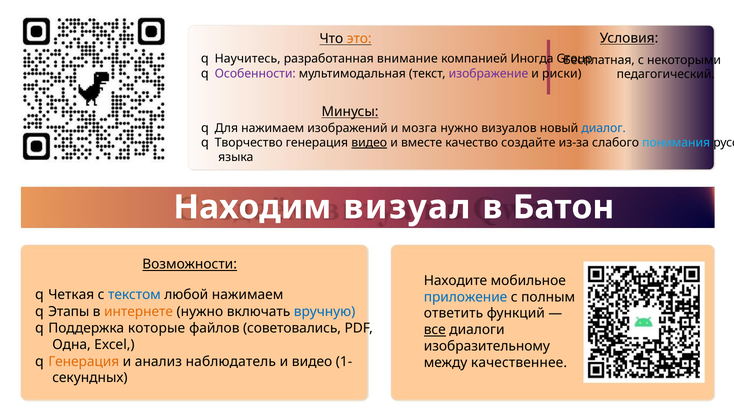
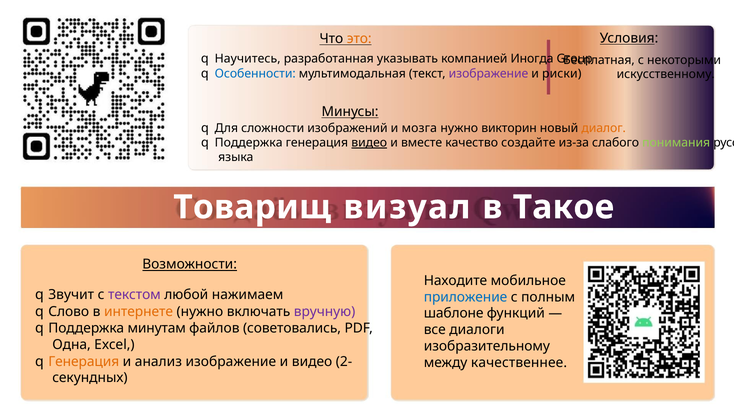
внимание: внимание -> указывать (407, 59)
Особенности colour: purple -> blue (255, 74)
педагогический: педагогический -> искусственному (666, 74)
Для нажимаем: нажимаем -> сложности (273, 128)
визуалов: визуалов -> викторин (509, 128)
диалог colour: blue -> orange (604, 128)
Творчество: Творчество -> Поддержка (249, 143)
понимания colour: light blue -> light green (676, 143)
Находим: Находим -> Товарищ (252, 207)
Батон: Батон -> Такое (563, 207)
Четкая: Четкая -> Звучит (71, 295)
текстом colour: blue -> purple (134, 295)
Этапы: Этапы -> Слово (69, 311)
вручную colour: blue -> purple (325, 311)
ответить: ответить -> шаблоне (454, 313)
которые: которые -> минутам (157, 328)
все underline: present -> none (435, 330)
анализ наблюдатель: наблюдатель -> изображение (231, 361)
1-: 1- -> 2- (344, 361)
